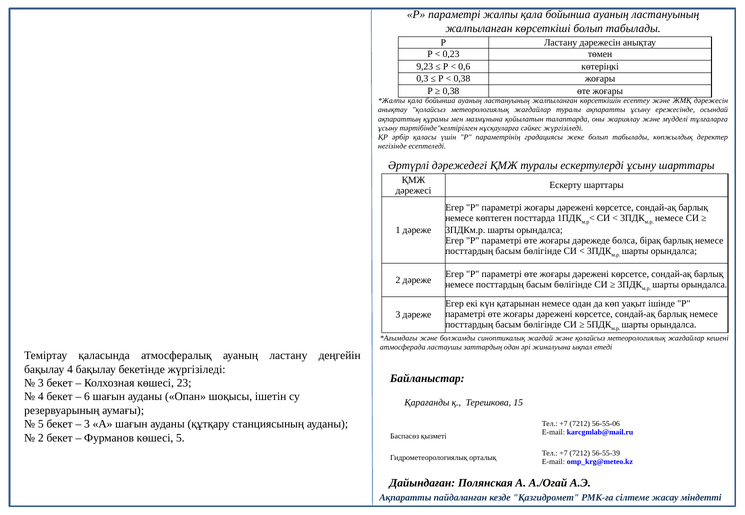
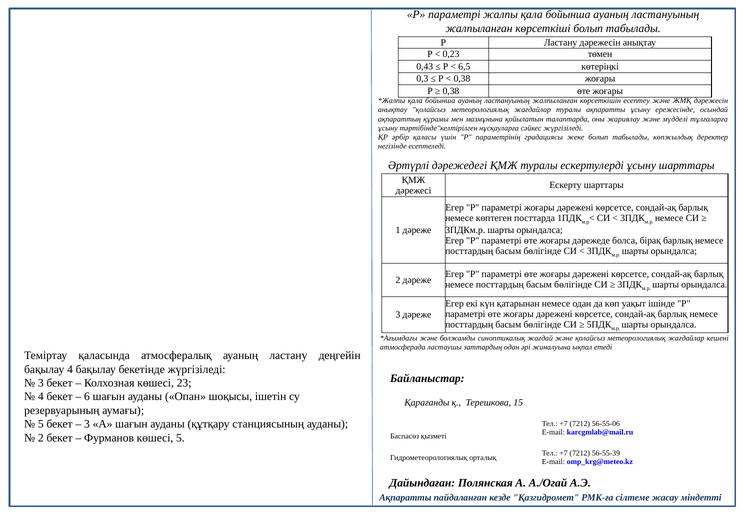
9,23: 9,23 -> 0,43 (425, 67)
0,6: 0,6 -> 6,5 (464, 67)
